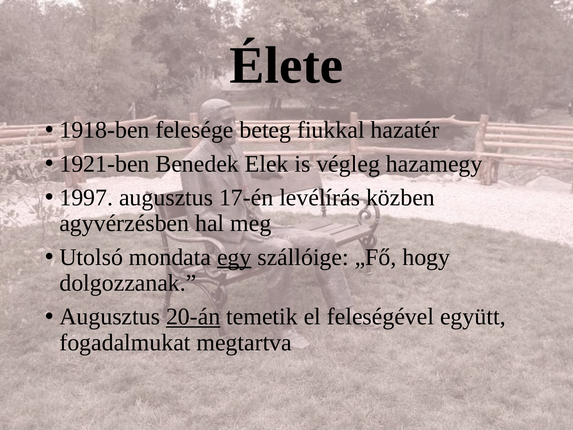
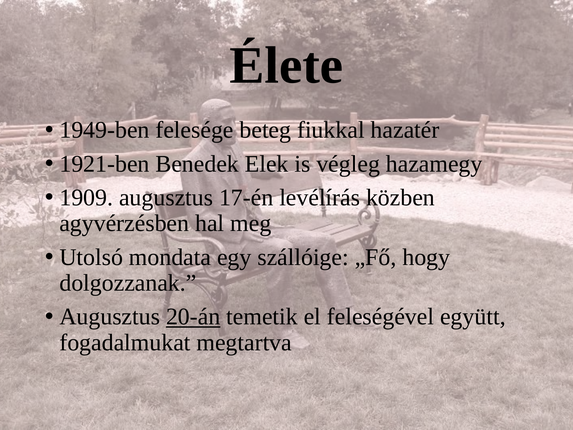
1918-ben: 1918-ben -> 1949-ben (104, 130)
1997: 1997 -> 1909 (86, 198)
egy underline: present -> none (234, 257)
